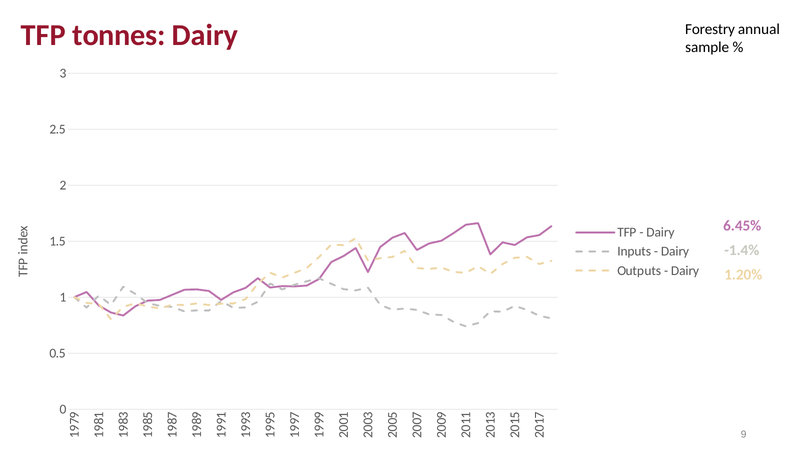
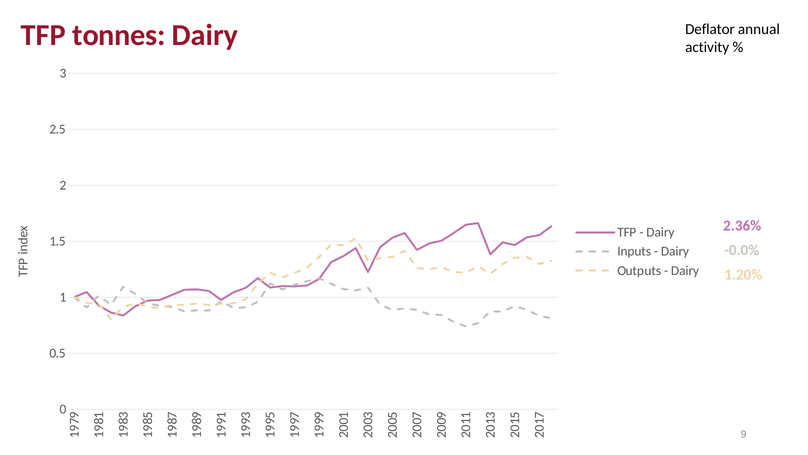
Forestry: Forestry -> Deflator (710, 29)
sample: sample -> activity (707, 47)
6.45%: 6.45% -> 2.36% (742, 226)
-1.4%: -1.4% -> -0.0% (742, 250)
